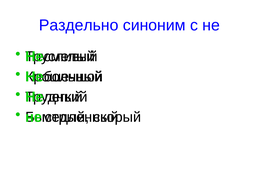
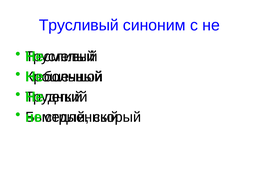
Раздельно: Раздельно -> Трусливый (79, 25)
